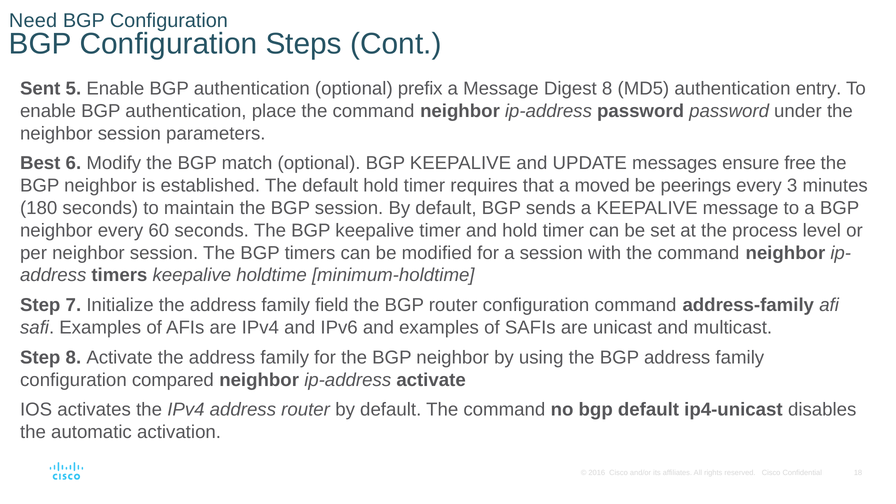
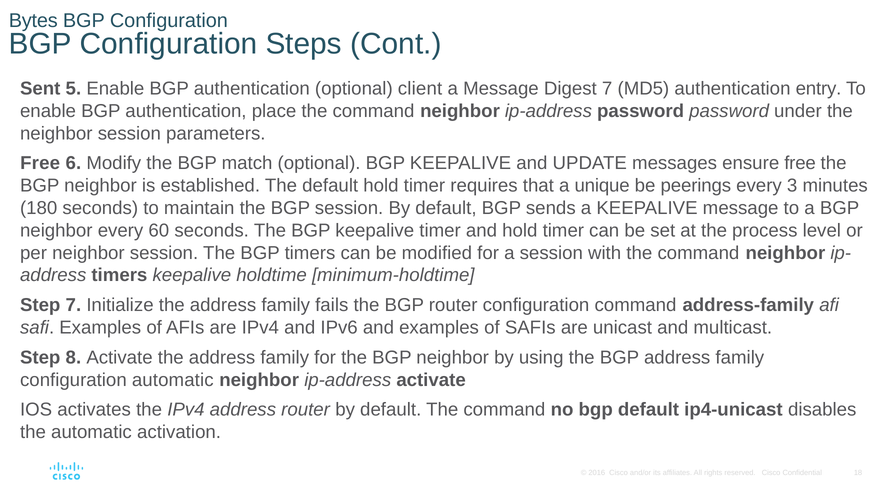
Need: Need -> Bytes (33, 21)
prefix: prefix -> client (420, 89)
Digest 8: 8 -> 7 (607, 89)
Best: Best -> Free (40, 163)
moved: moved -> unique (602, 186)
field: field -> fails (332, 305)
configuration compared: compared -> automatic (173, 380)
